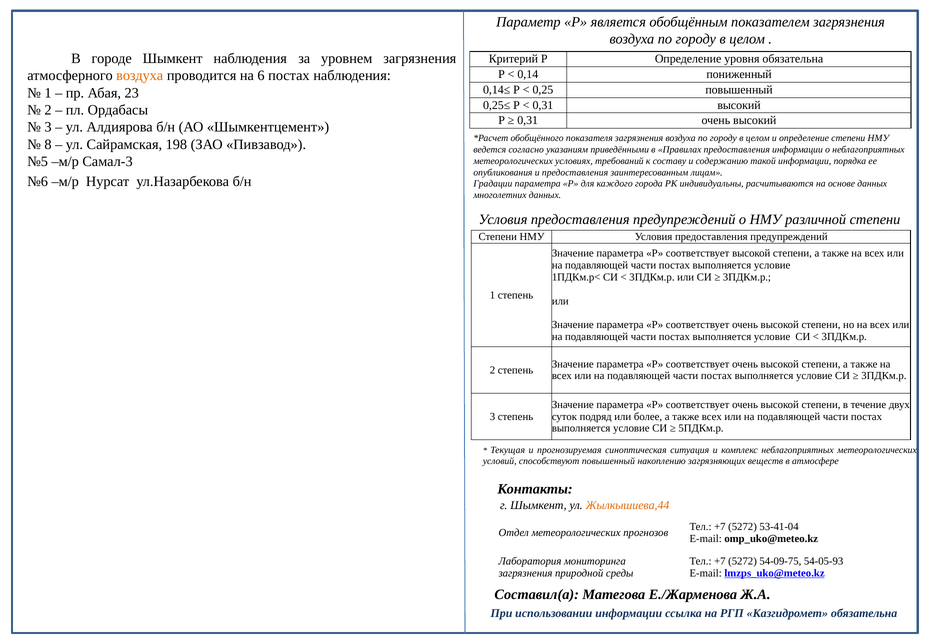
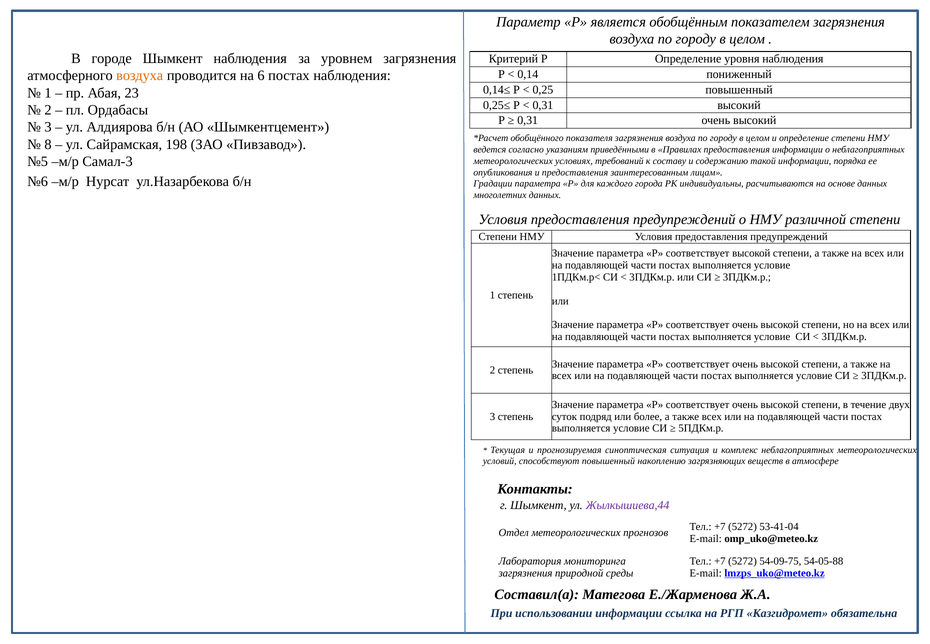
уровня обязательна: обязательна -> наблюдения (793, 59)
Жылкышиева,44 colour: orange -> purple (628, 505)
54-05-93: 54-05-93 -> 54-05-88 (824, 561)
